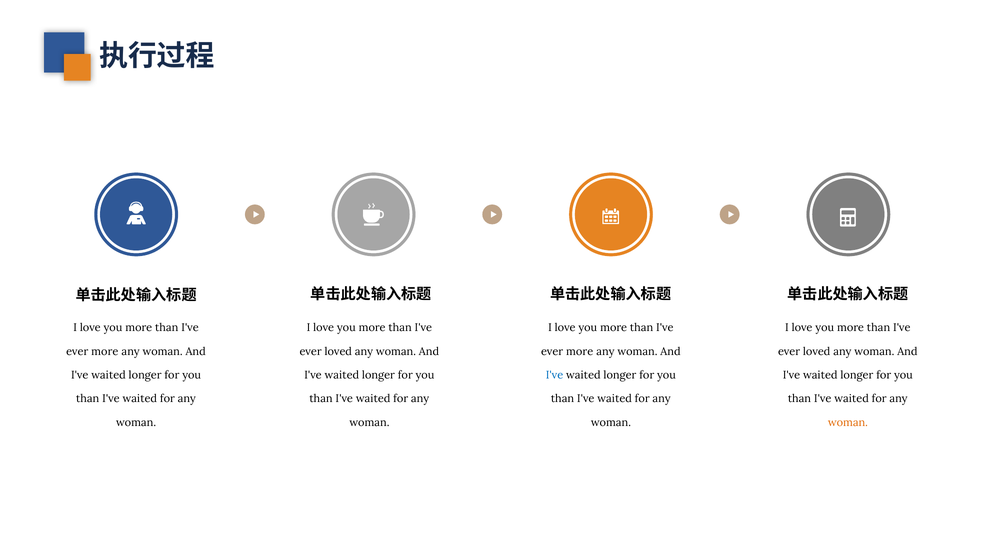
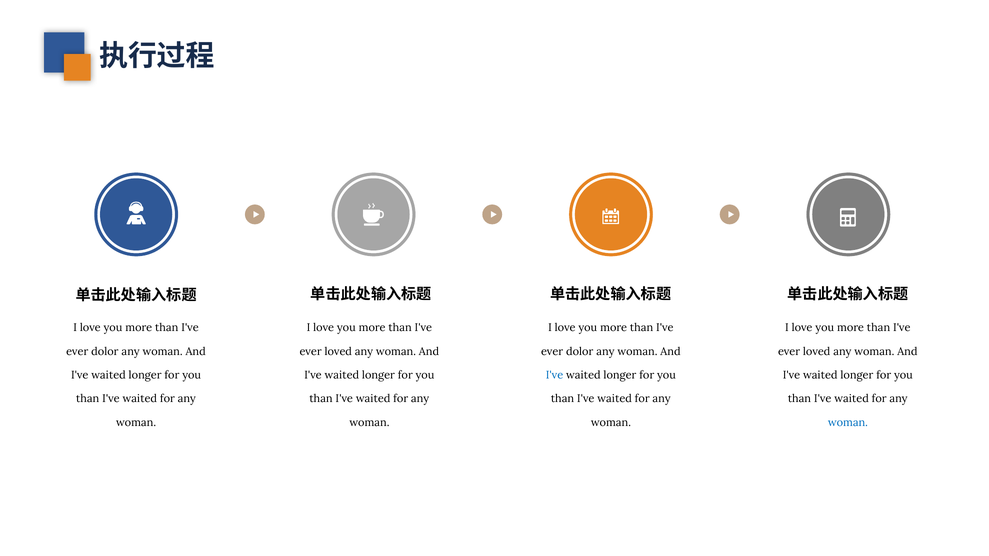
more: more -> dolor (105, 352)
more: more -> dolor (580, 352)
woman colour: orange -> blue (848, 423)
